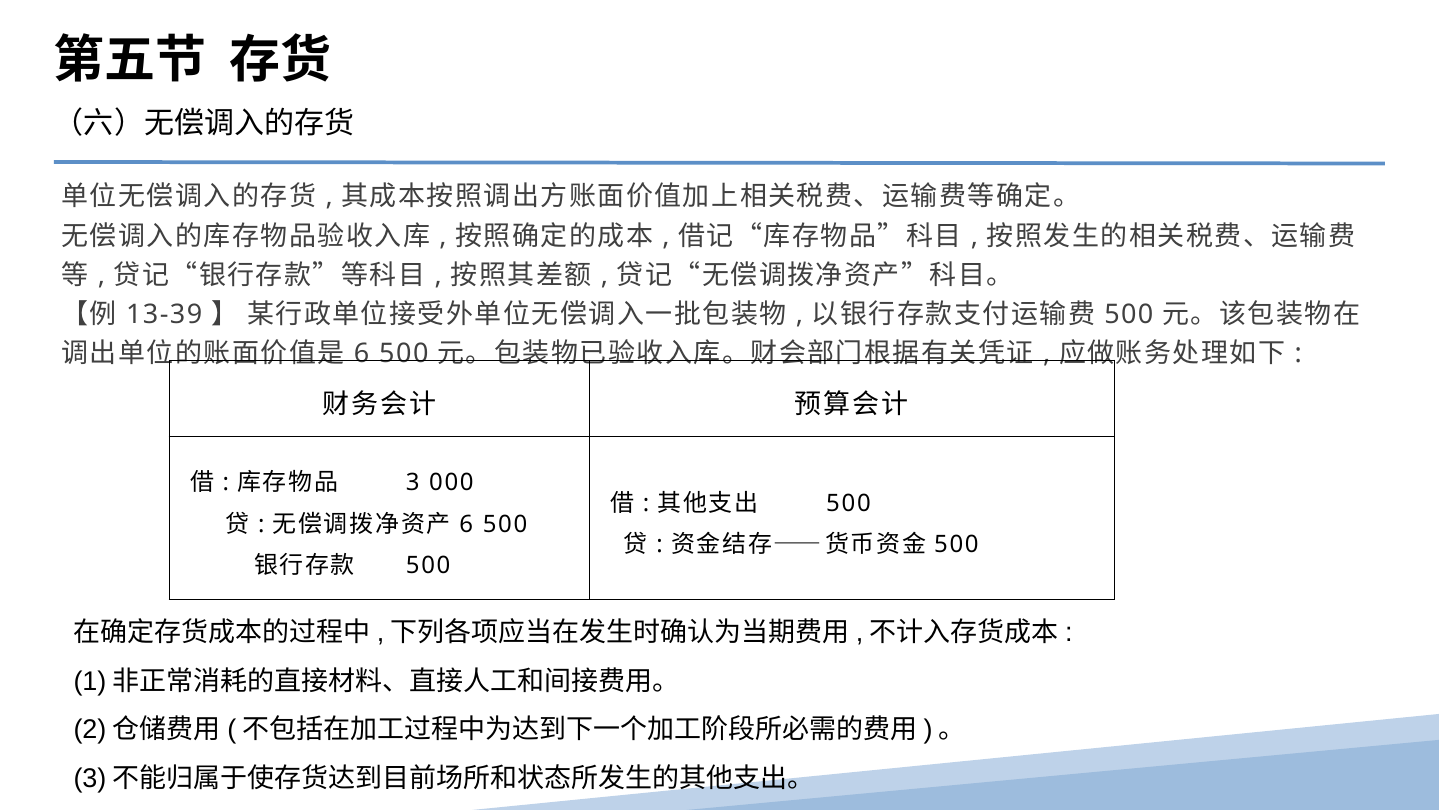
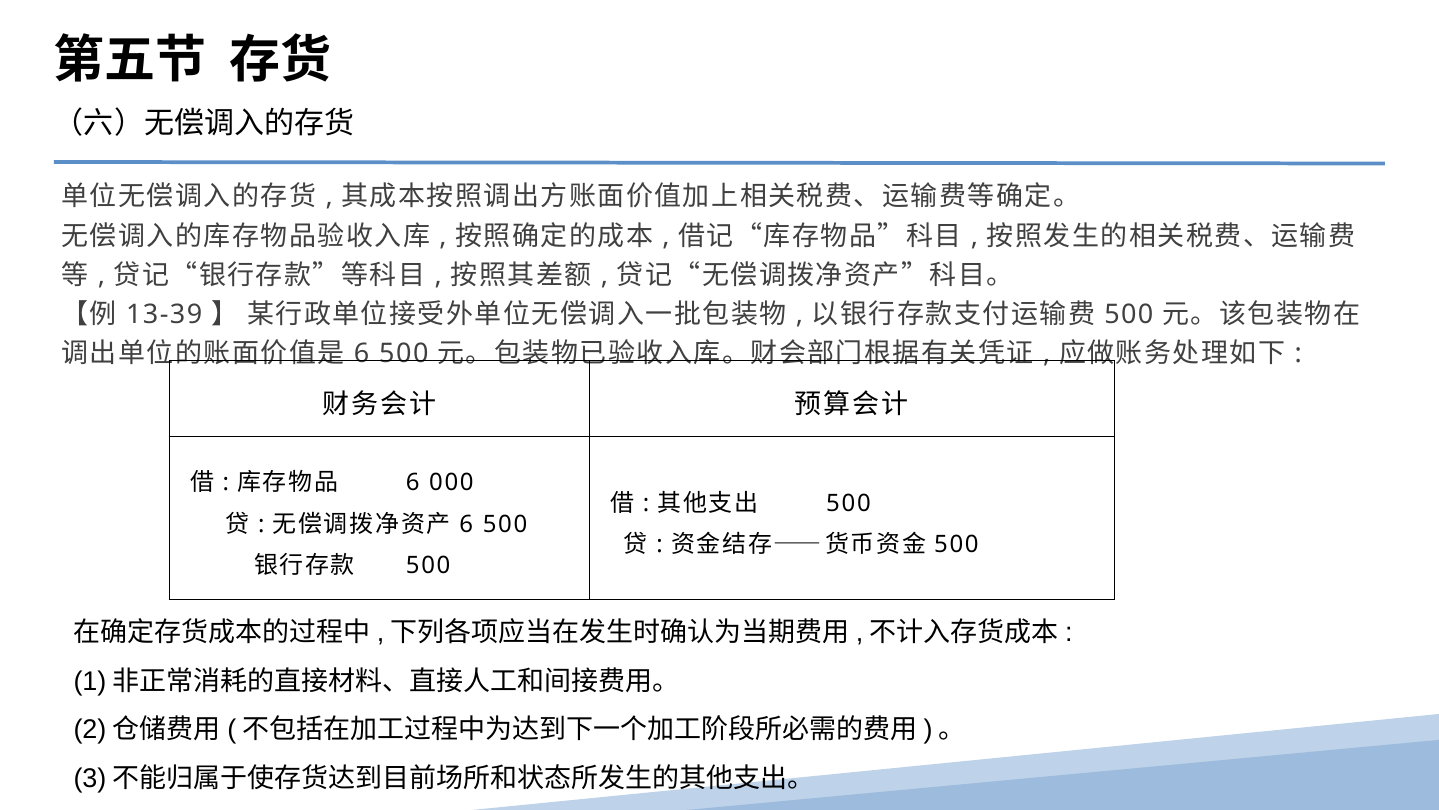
3: 3 -> 6 (413, 482)
